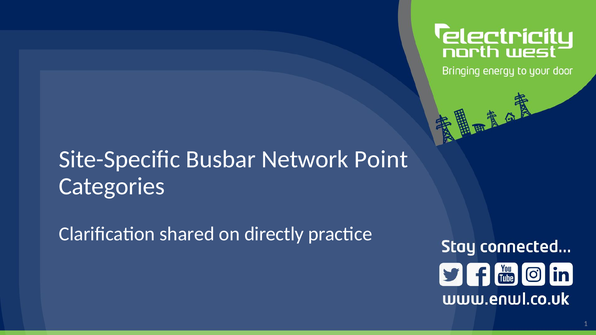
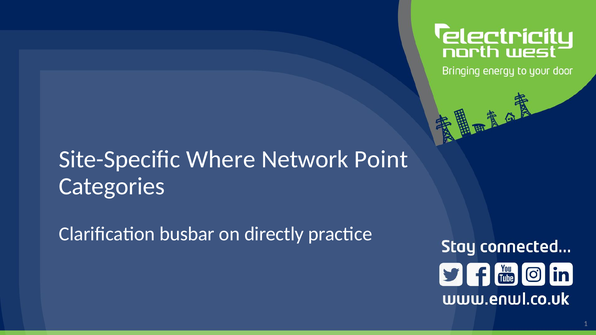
Busbar: Busbar -> Where (221, 159)
shared: shared -> busbar (187, 234)
